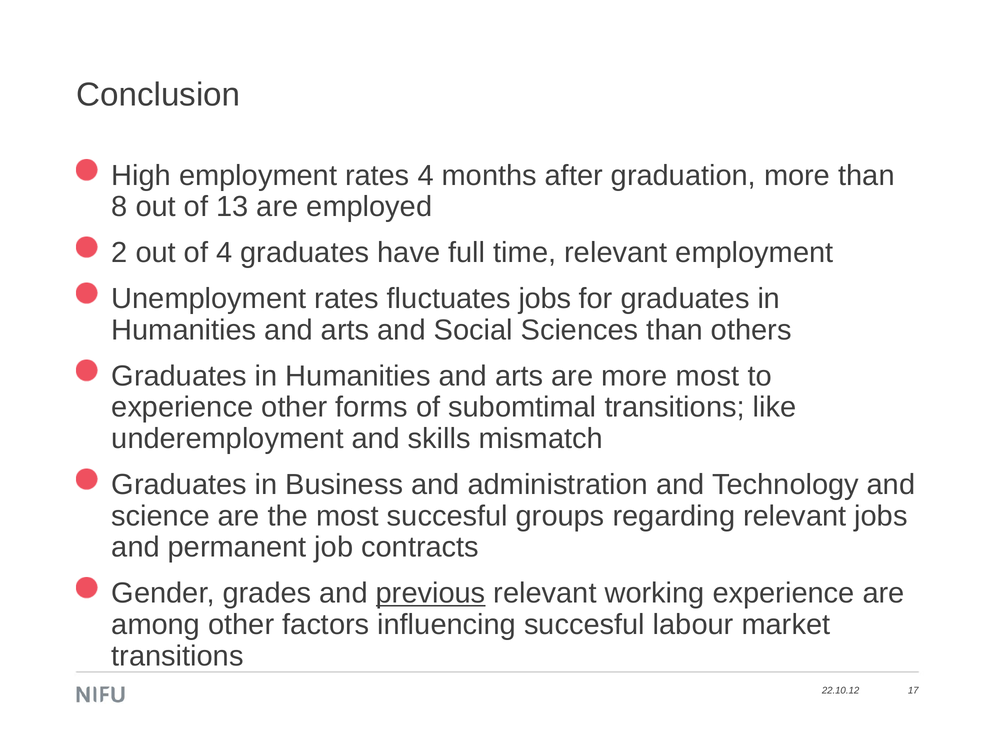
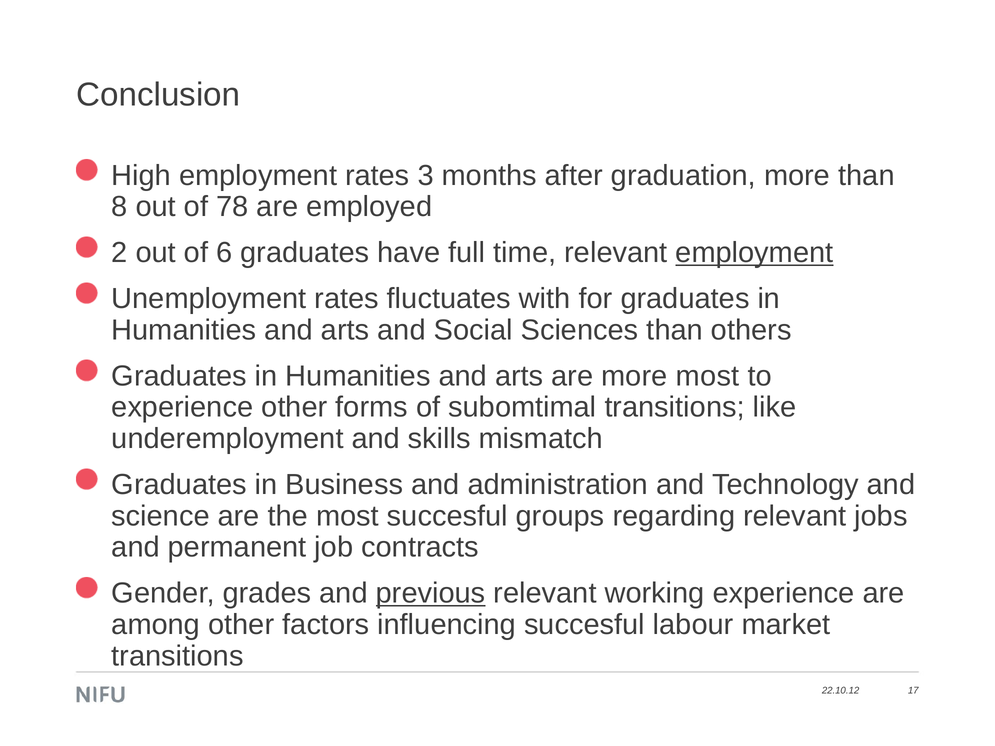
rates 4: 4 -> 3 (426, 176)
13: 13 -> 78 (232, 207)
of 4: 4 -> 6 (224, 253)
employment underline: none -> present (754, 253)
fluctuates jobs: jobs -> with (545, 299)
